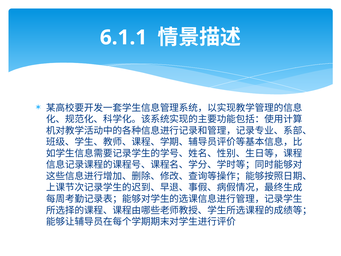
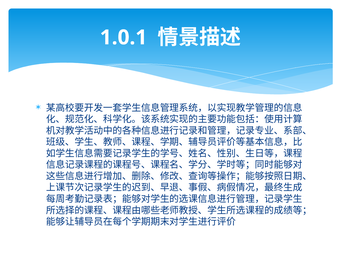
6.1.1: 6.1.1 -> 1.0.1 (124, 37)
